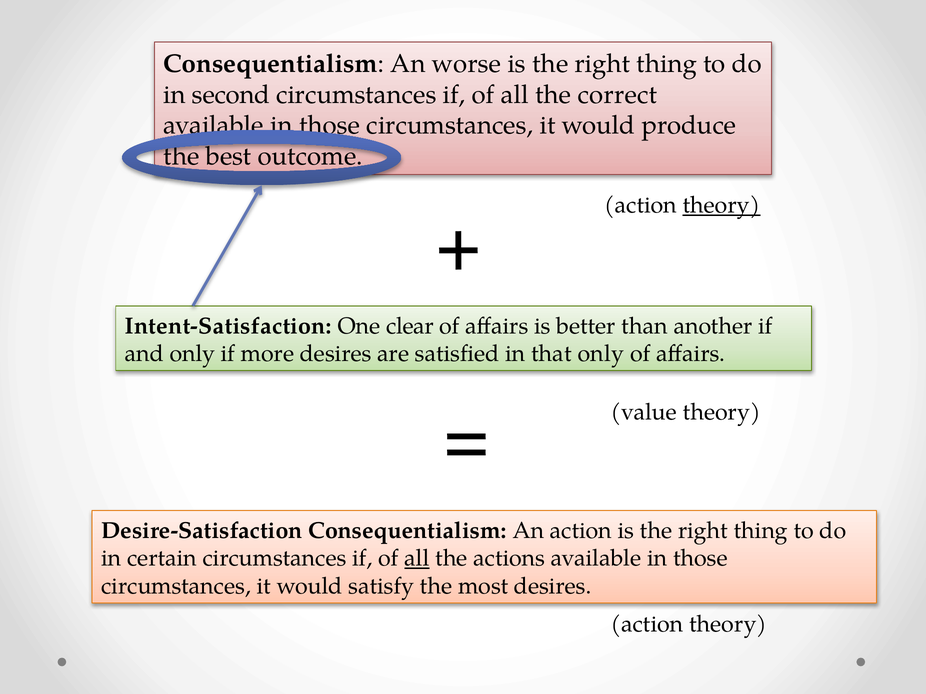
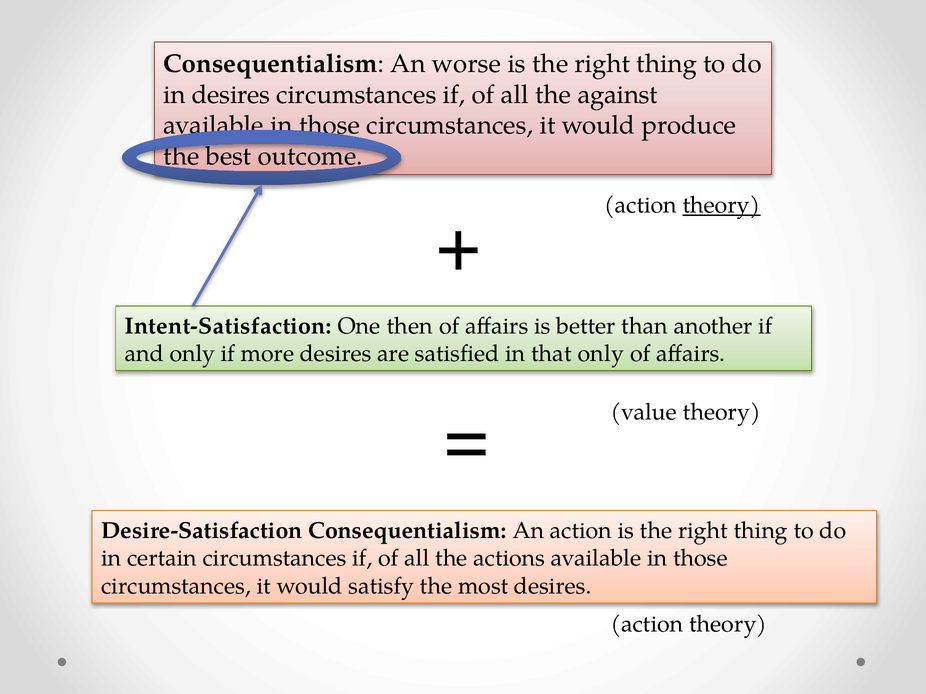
in second: second -> desires (231, 95)
correct: correct -> against (618, 95)
clear: clear -> then (410, 326)
all underline: present -> none (417, 559)
